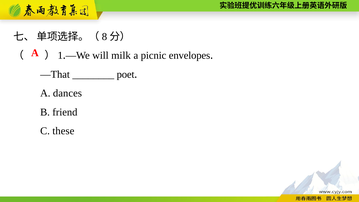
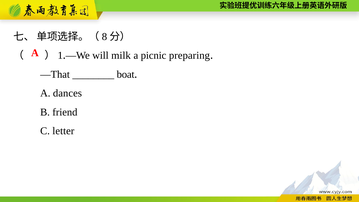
envelopes: envelopes -> preparing (189, 55)
poet: poet -> boat (126, 74)
these: these -> letter (63, 131)
